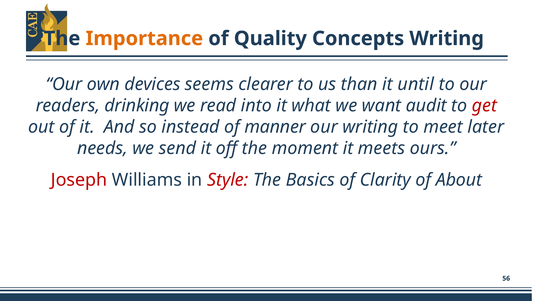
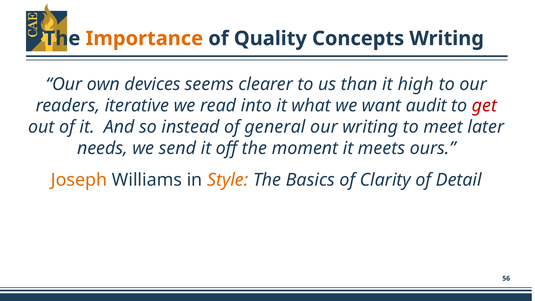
until: until -> high (416, 84)
drinking: drinking -> iterative (137, 106)
manner: manner -> general (275, 127)
Joseph colour: red -> orange (79, 180)
Style colour: red -> orange (228, 180)
About: About -> Detail (459, 180)
